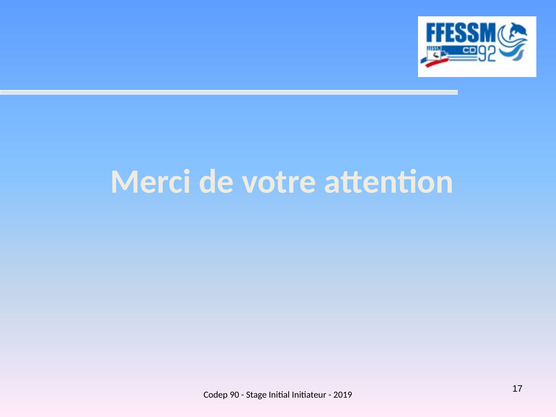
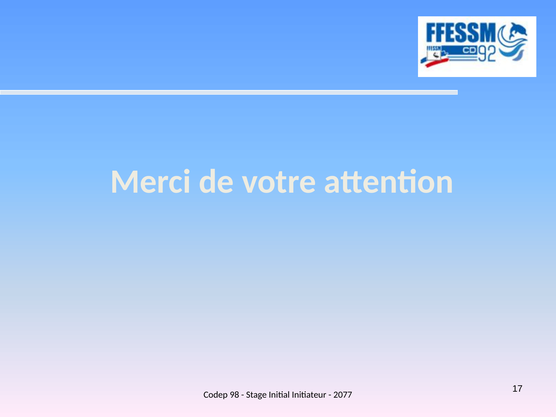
90: 90 -> 98 (234, 395)
2019: 2019 -> 2077 (343, 395)
